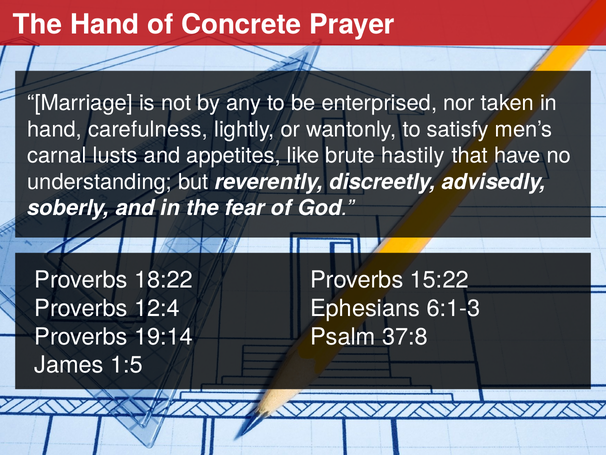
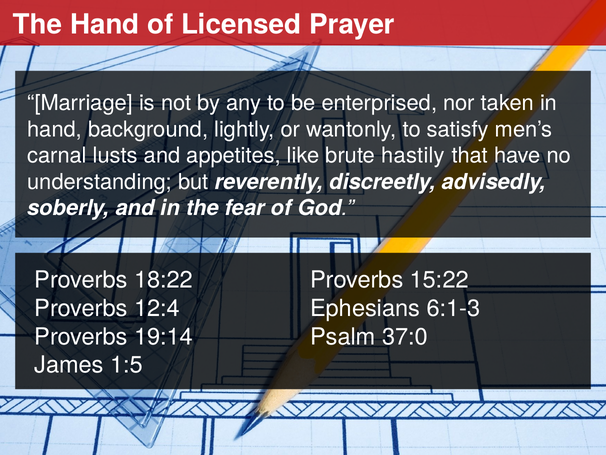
Concrete: Concrete -> Licensed (241, 25)
carefulness: carefulness -> background (148, 129)
37:8: 37:8 -> 37:0 (405, 336)
